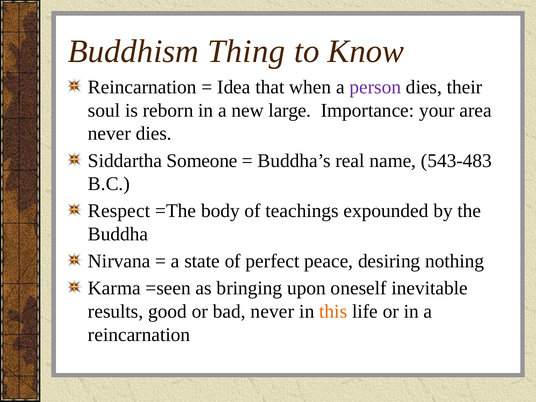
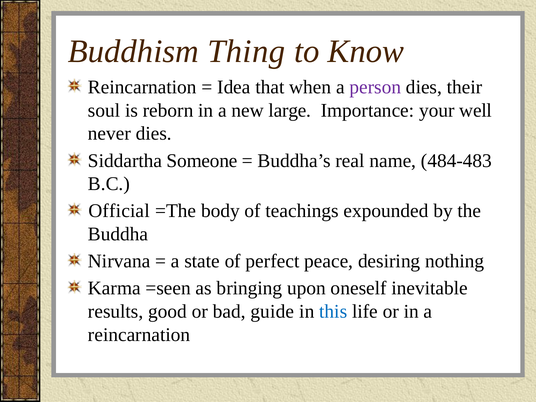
area: area -> well (476, 110)
543-483: 543-483 -> 484-483 (456, 161)
Respect: Respect -> Official (119, 211)
bad never: never -> guide (272, 311)
this colour: orange -> blue (333, 311)
